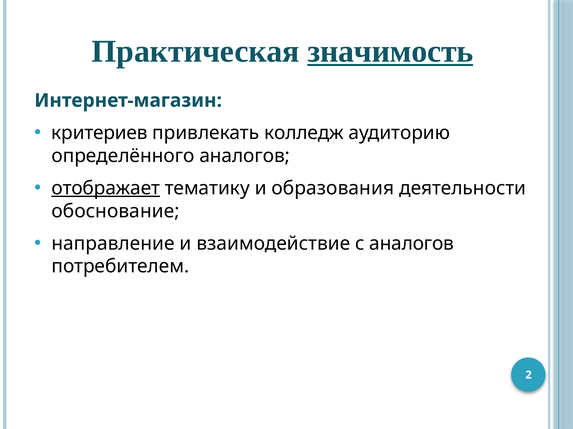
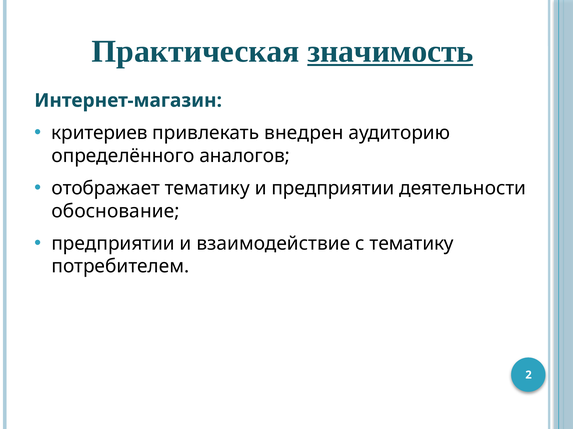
колледж: колледж -> внедрен (304, 133)
отображает underline: present -> none (106, 189)
и образования: образования -> предприятии (333, 189)
направление: направление -> предприятии (113, 244)
с аналогов: аналогов -> тематику (412, 244)
